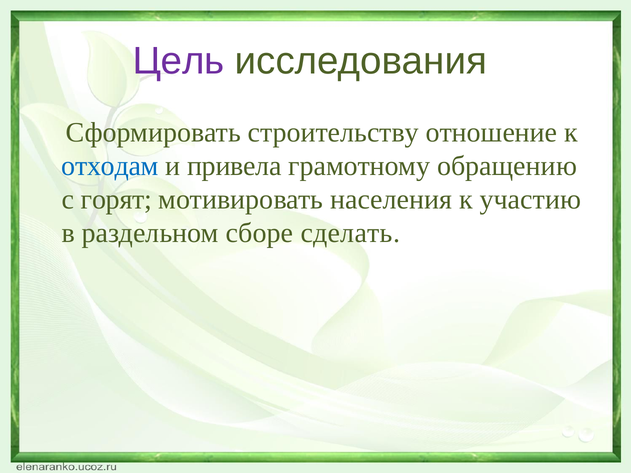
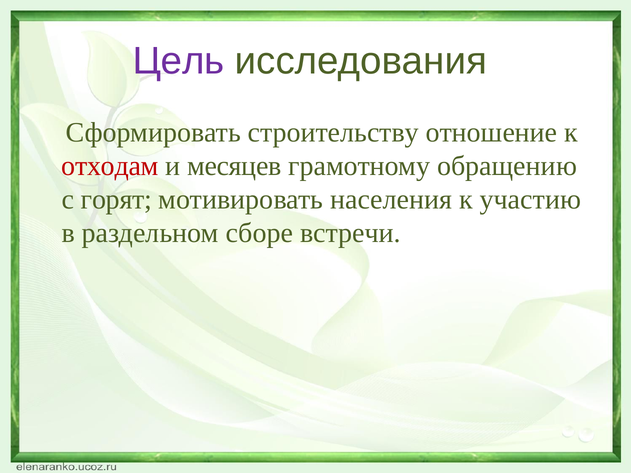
отходам colour: blue -> red (110, 166)
привела: привела -> месяцев (234, 166)
сделать: сделать -> встречи (350, 233)
